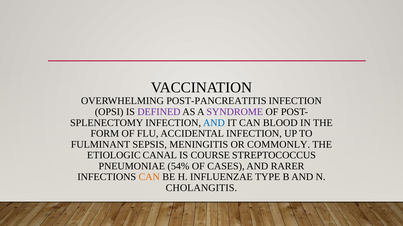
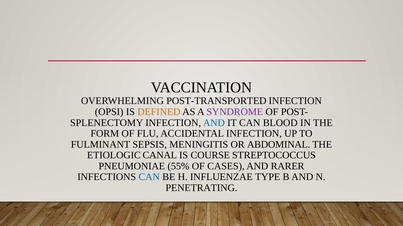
POST-PANCREATITIS: POST-PANCREATITIS -> POST-TRANSPORTED (216, 101)
DEFINED colour: purple -> orange (159, 112)
COMMONLY: COMMONLY -> ABDOMINAL (279, 145)
54%: 54% -> 55% (178, 167)
CAN colour: orange -> blue (149, 177)
CHOLANGITIS: CHOLANGITIS -> PENETRATING (201, 188)
